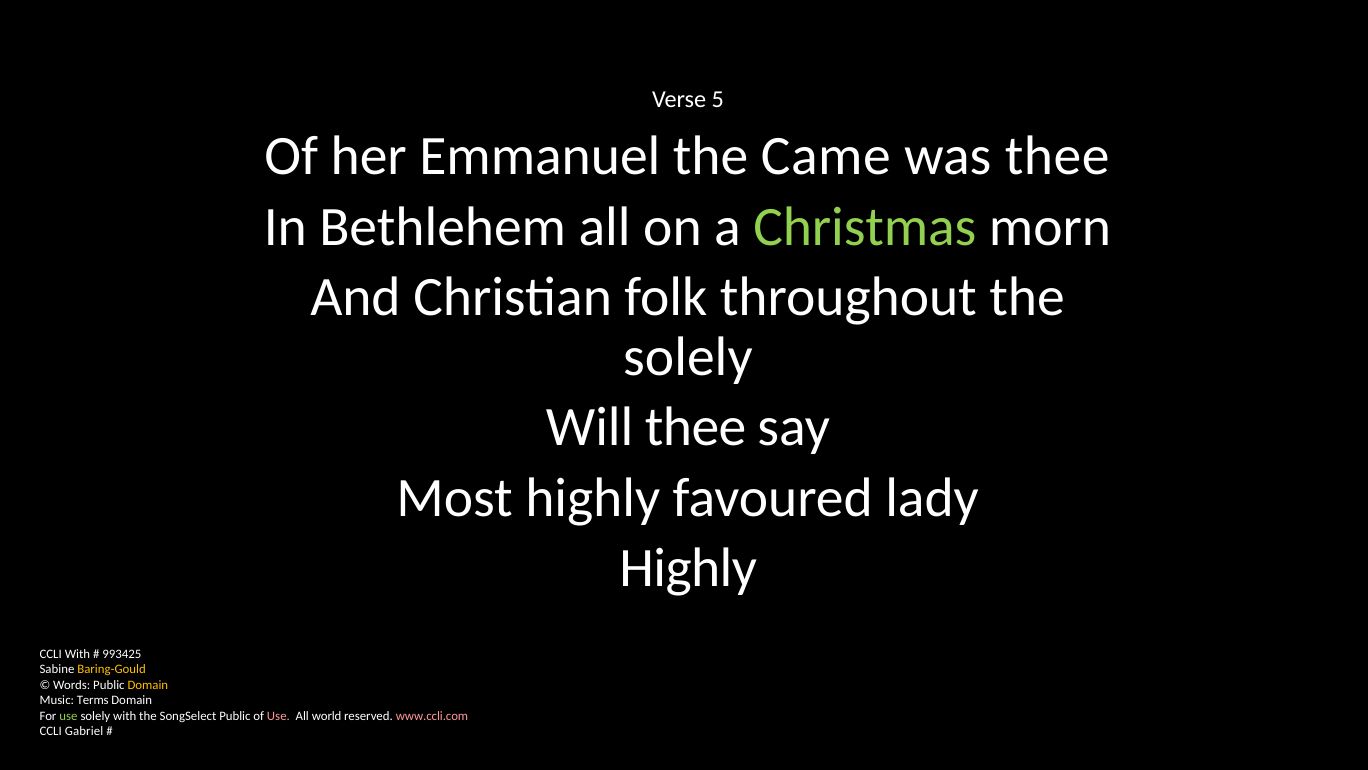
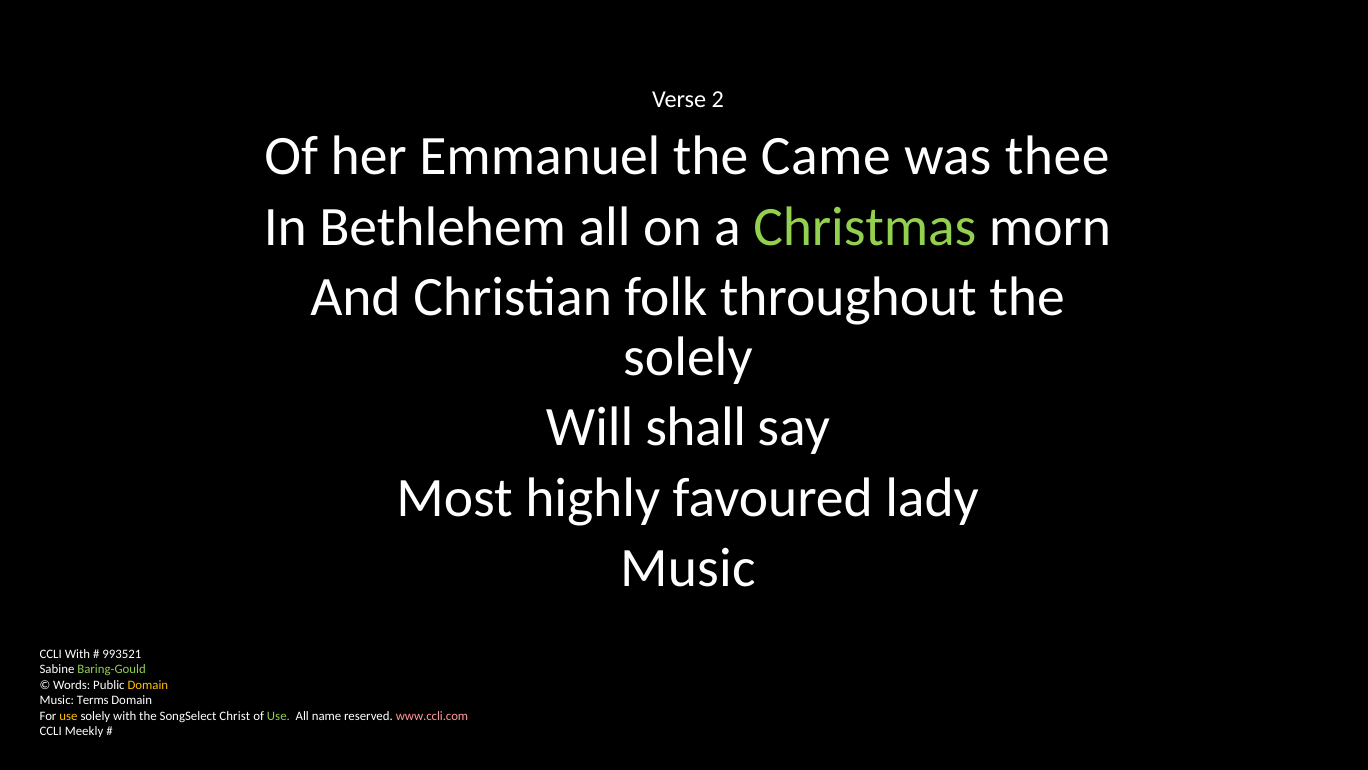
5: 5 -> 2 (718, 99)
Will thee: thee -> shall (696, 427)
Highly: Highly -> Music (688, 568)
993425: 993425 -> 993521 (122, 654)
Baring-Gould colour: yellow -> light green (112, 669)
use colour: light green -> yellow (69, 715)
SongSelect Public: Public -> Christ (235, 715)
Use colour: pink -> light green (278, 715)
world: world -> name (327, 715)
Gabriel: Gabriel -> Meekly (84, 731)
